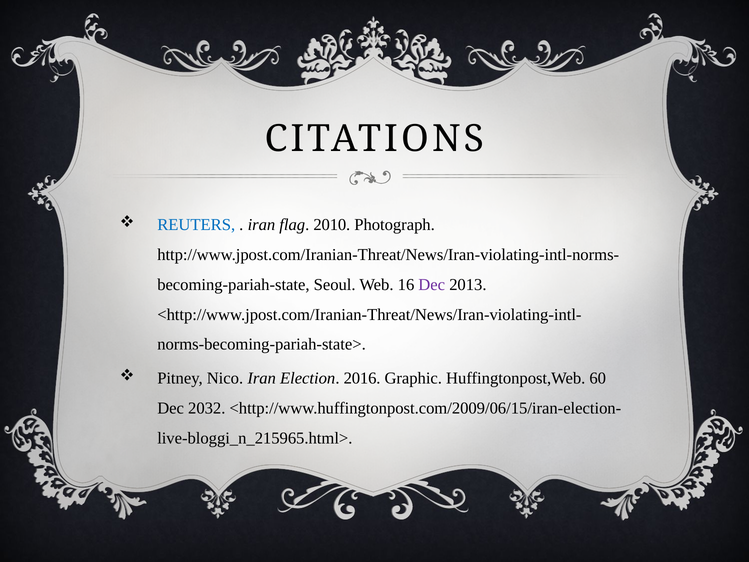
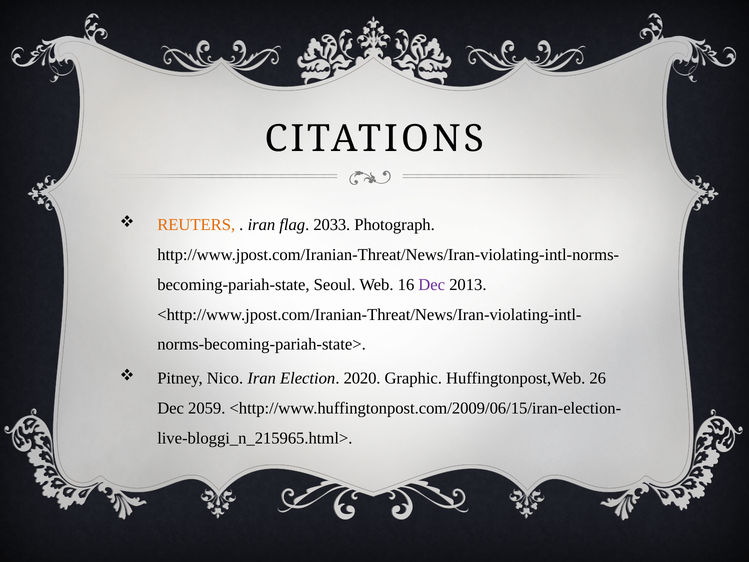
REUTERS colour: blue -> orange (196, 225)
2010: 2010 -> 2033 (332, 225)
2016: 2016 -> 2020 (362, 378)
60: 60 -> 26 (598, 378)
2032: 2032 -> 2059 (207, 408)
